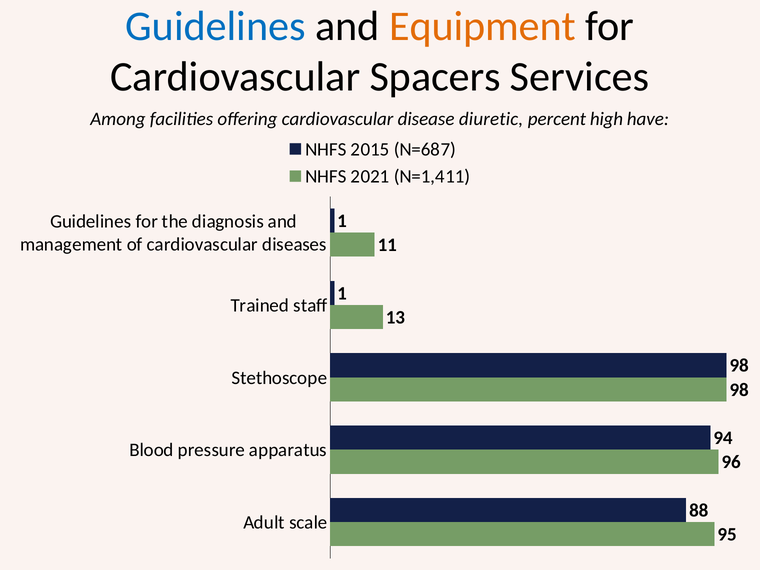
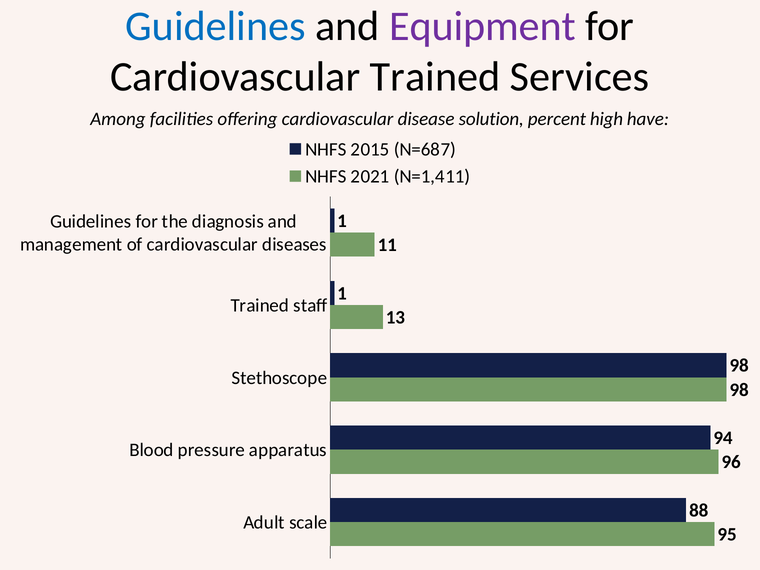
Equipment colour: orange -> purple (483, 26)
Cardiovascular Spacers: Spacers -> Trained (435, 77)
diuretic: diuretic -> solution (491, 119)
